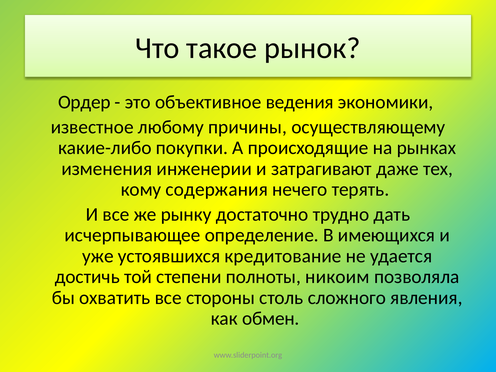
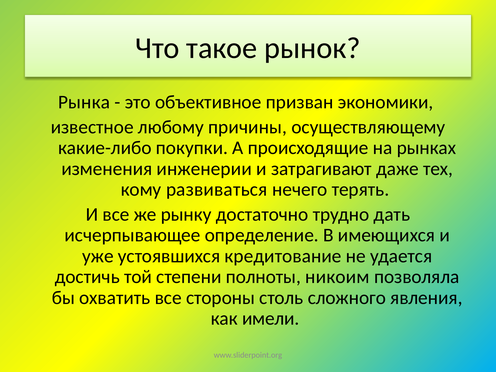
Ордер: Ордер -> Рынка (84, 102)
ведения: ведения -> призван (300, 102)
содержания: содержания -> развиваться (217, 190)
обмен: обмен -> имели (271, 318)
